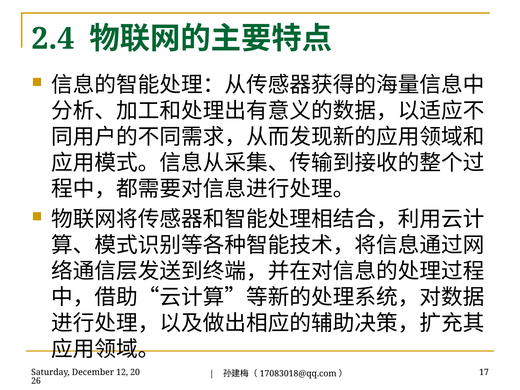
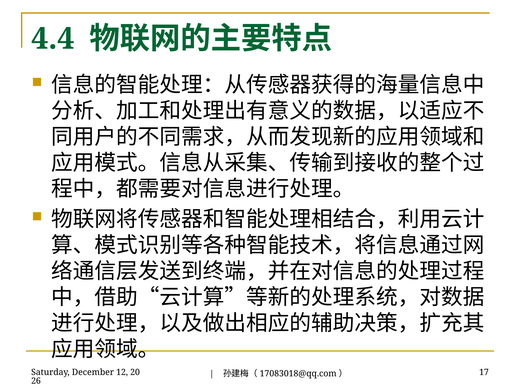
2.4: 2.4 -> 4.4 (53, 39)
